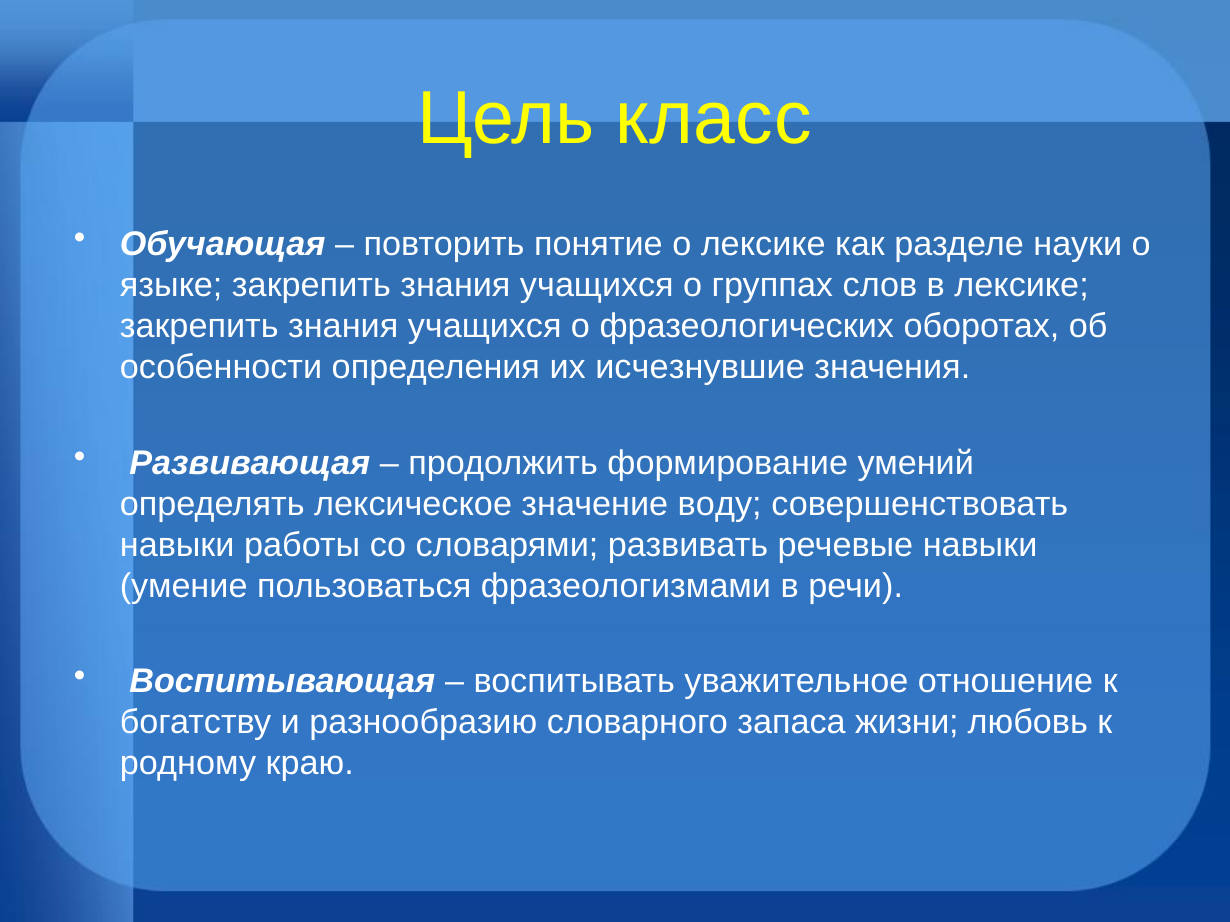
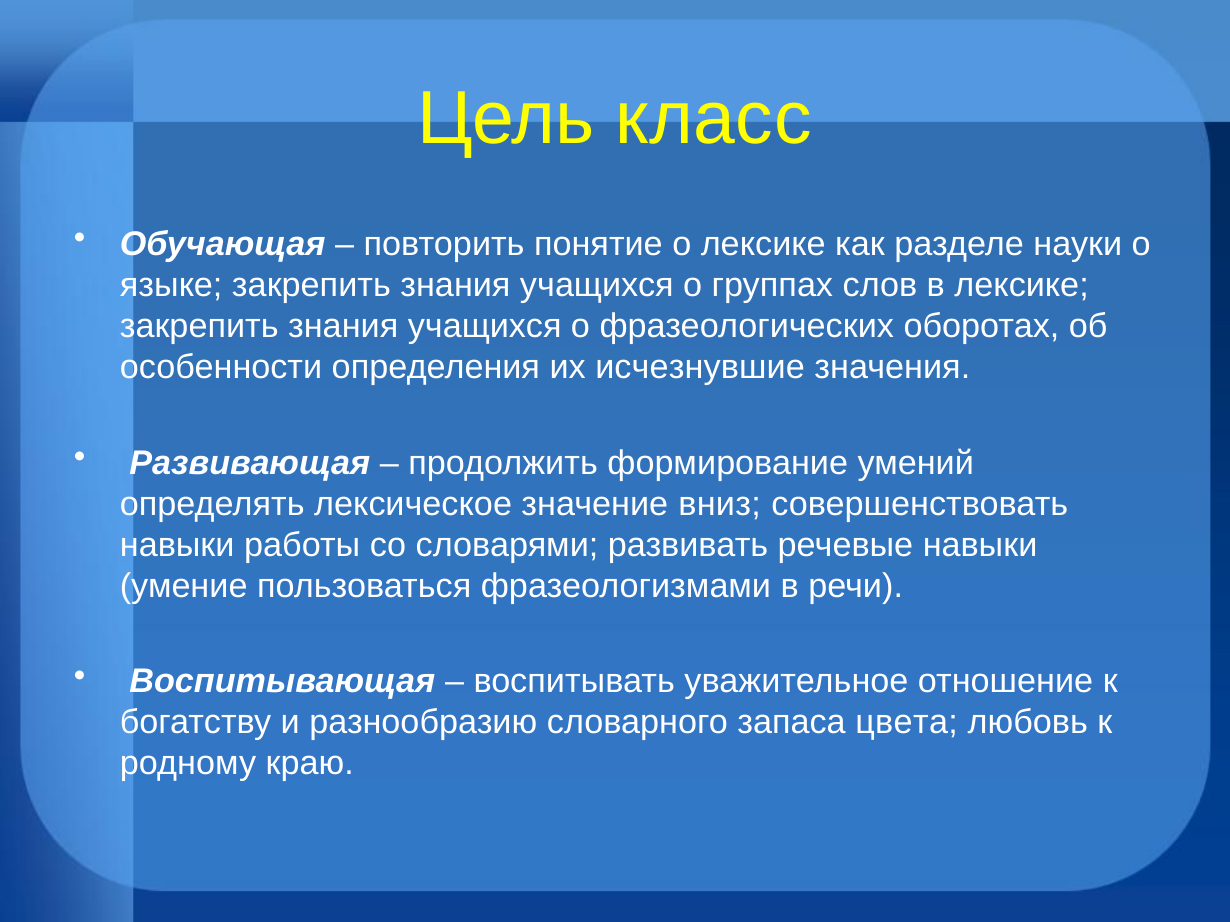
воду: воду -> вниз (720, 504)
жизни: жизни -> цвета (907, 723)
